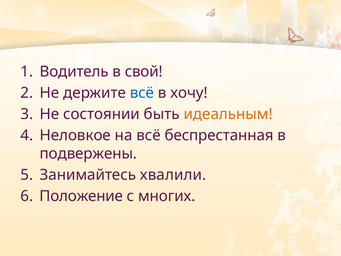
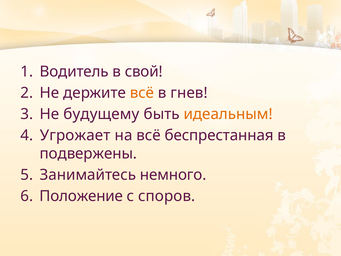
всё colour: blue -> orange (142, 93)
хочу: хочу -> гнев (189, 93)
состоянии: состоянии -> будущему (101, 114)
Неловкое: Неловкое -> Угрожает (75, 135)
хвалили: хвалили -> немного (173, 175)
многих: многих -> споров (167, 196)
